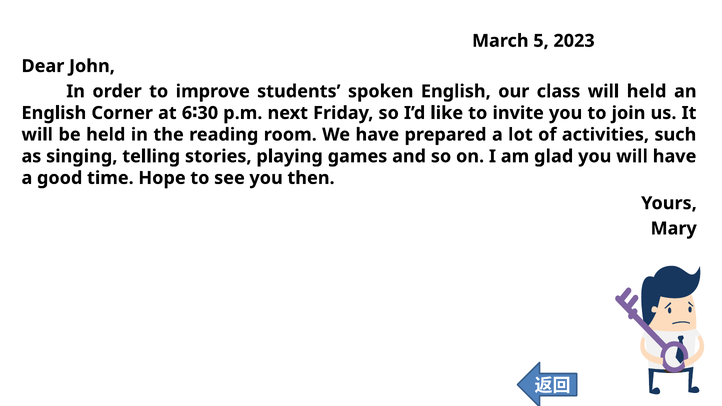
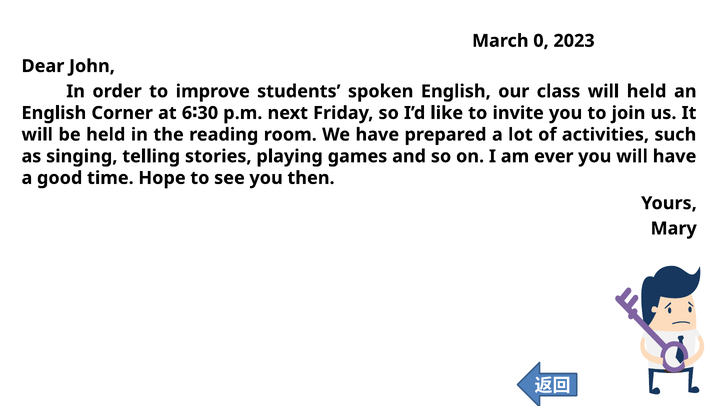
5: 5 -> 0 (541, 41)
glad: glad -> ever (554, 156)
